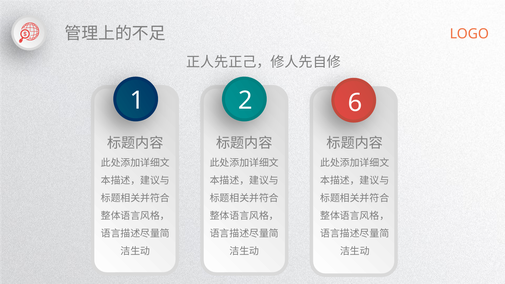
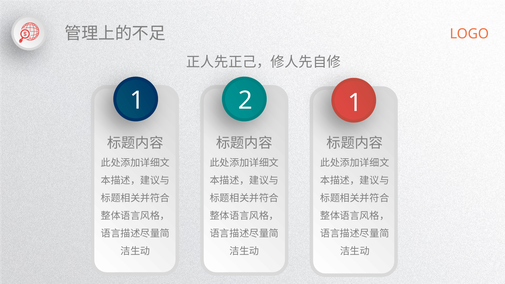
6: 6 -> 1 (355, 103)
